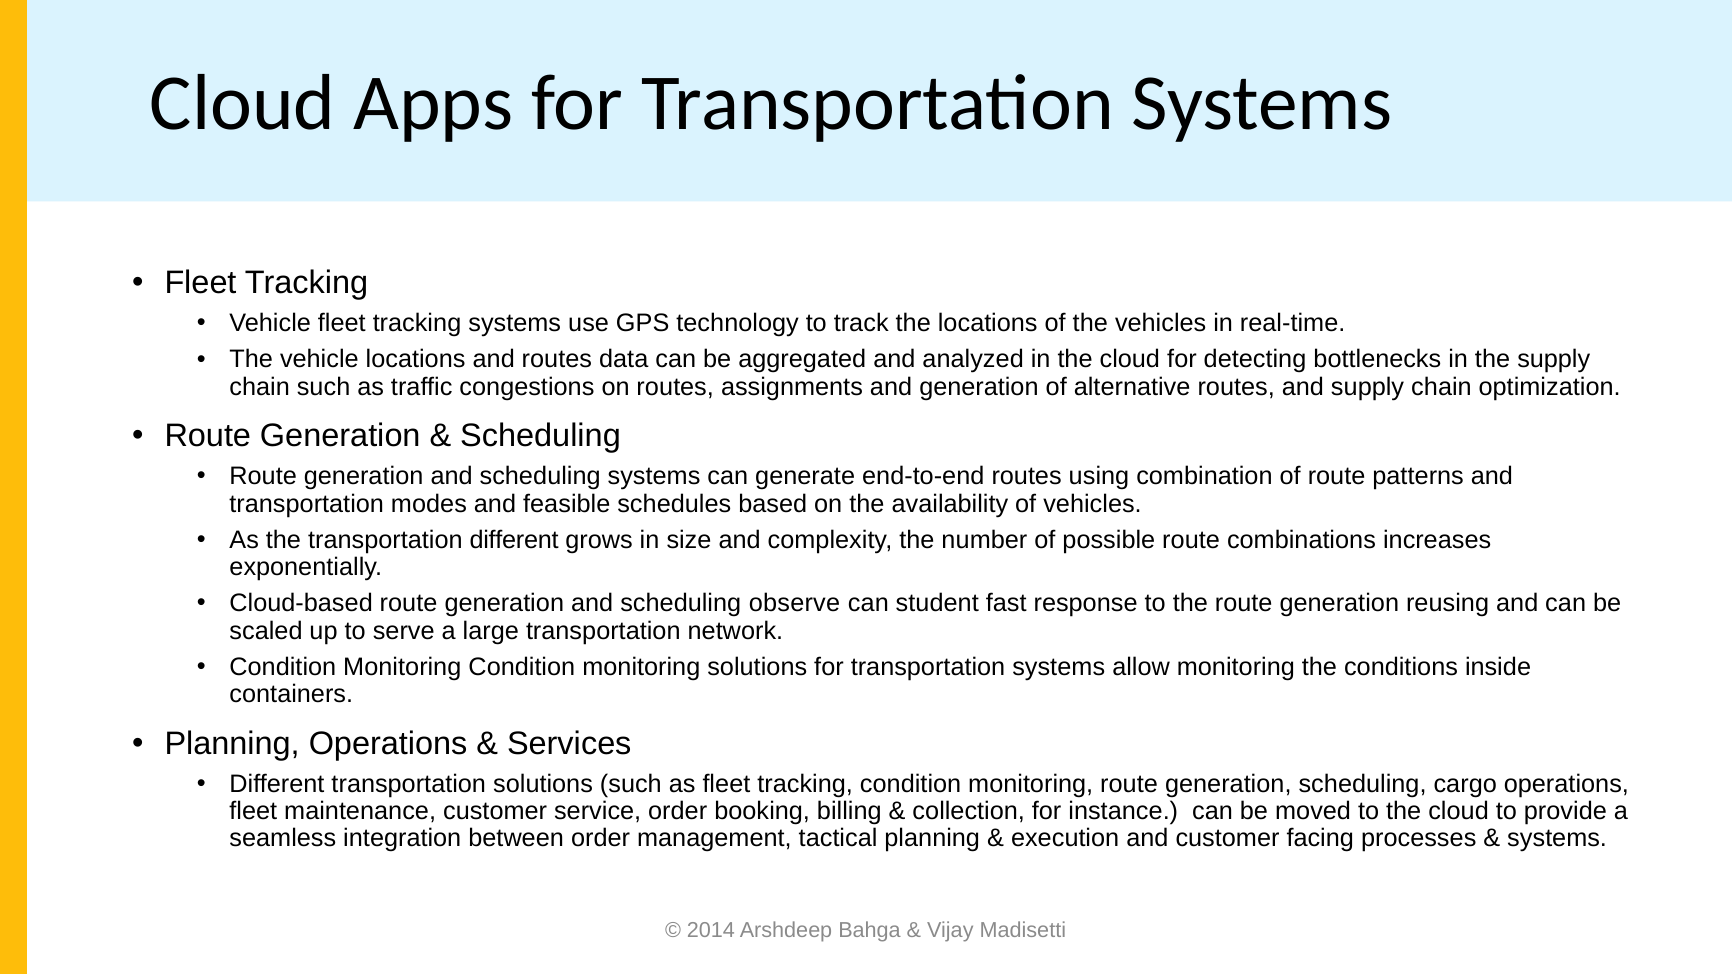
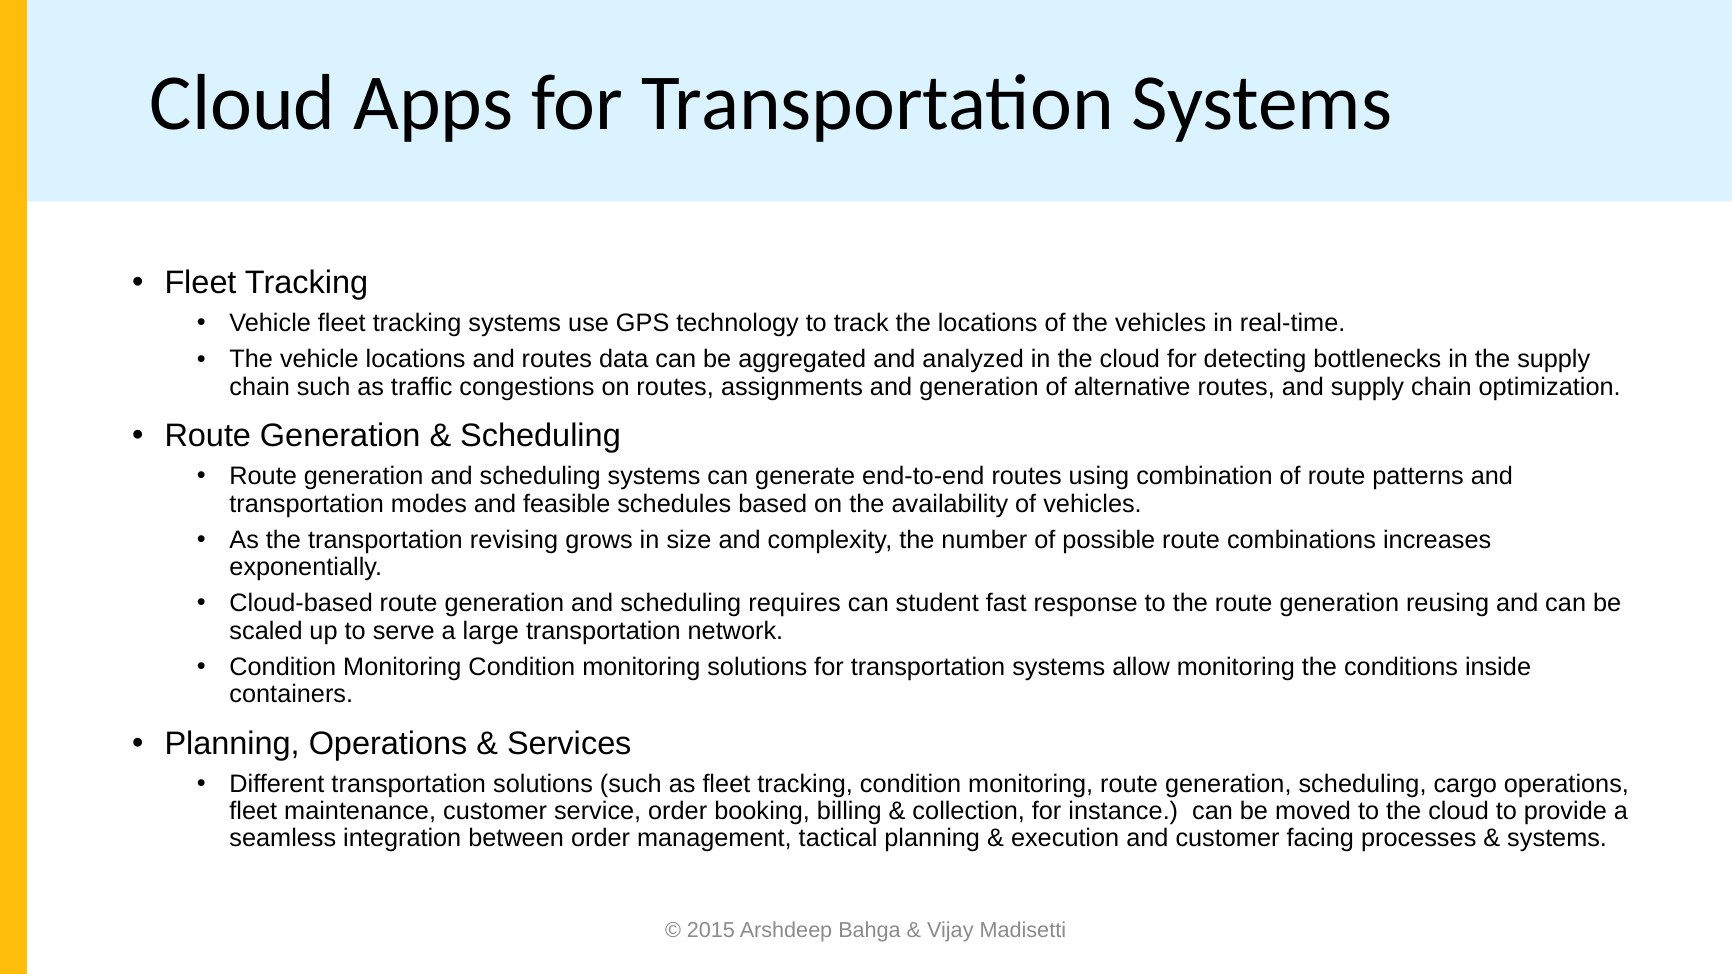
transportation different: different -> revising (514, 540)
observe: observe -> requires (795, 604)
2014: 2014 -> 2015 (711, 930)
